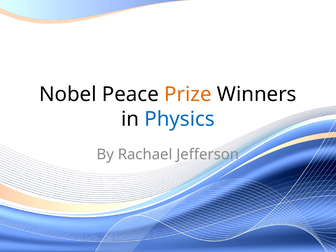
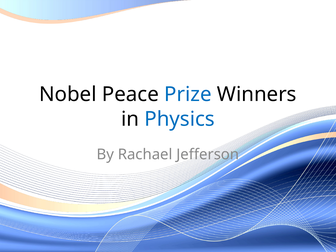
Prize colour: orange -> blue (188, 94)
